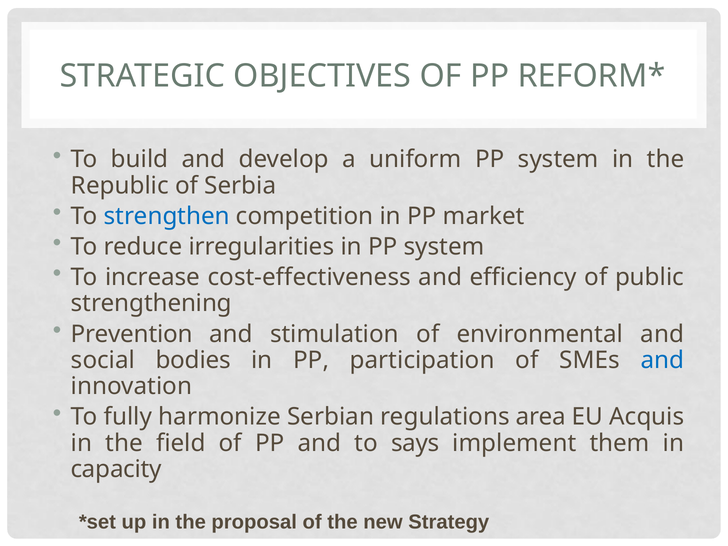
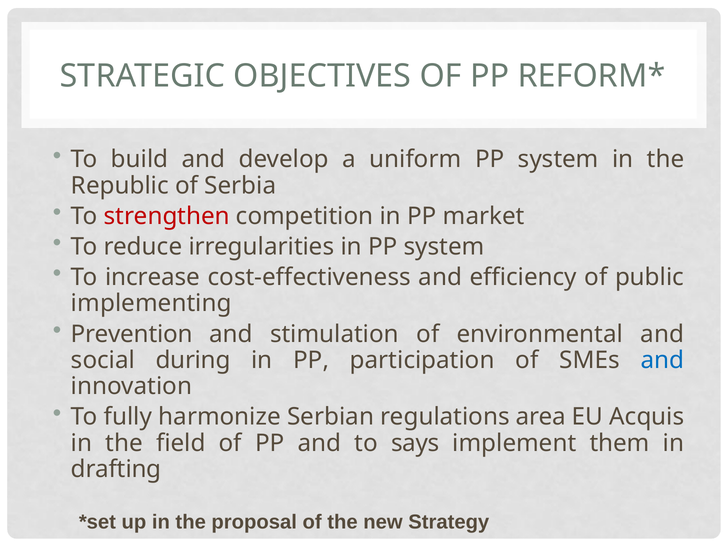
strengthen colour: blue -> red (167, 216)
strengthening: strengthening -> implementing (151, 303)
bodies: bodies -> during (193, 360)
capacity: capacity -> drafting (116, 469)
